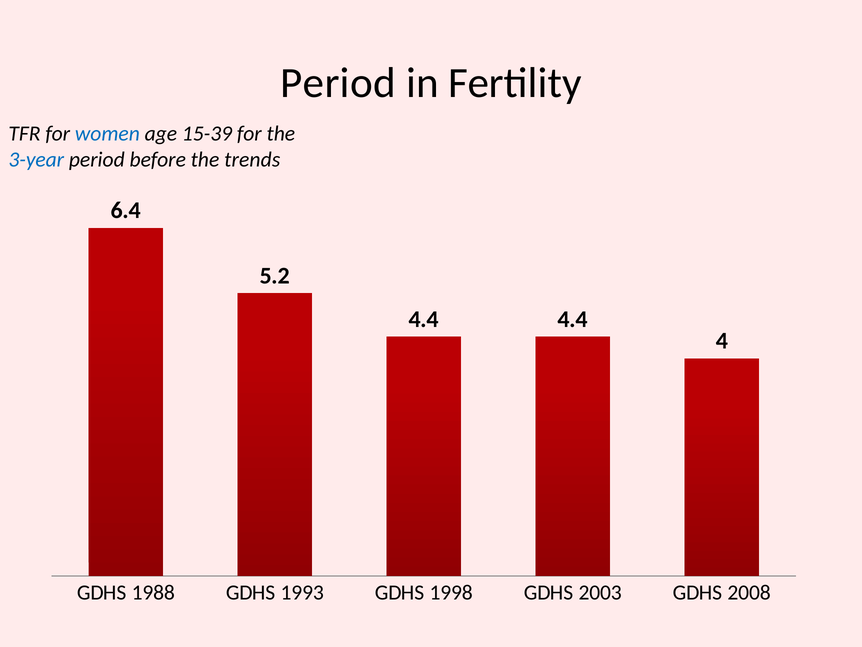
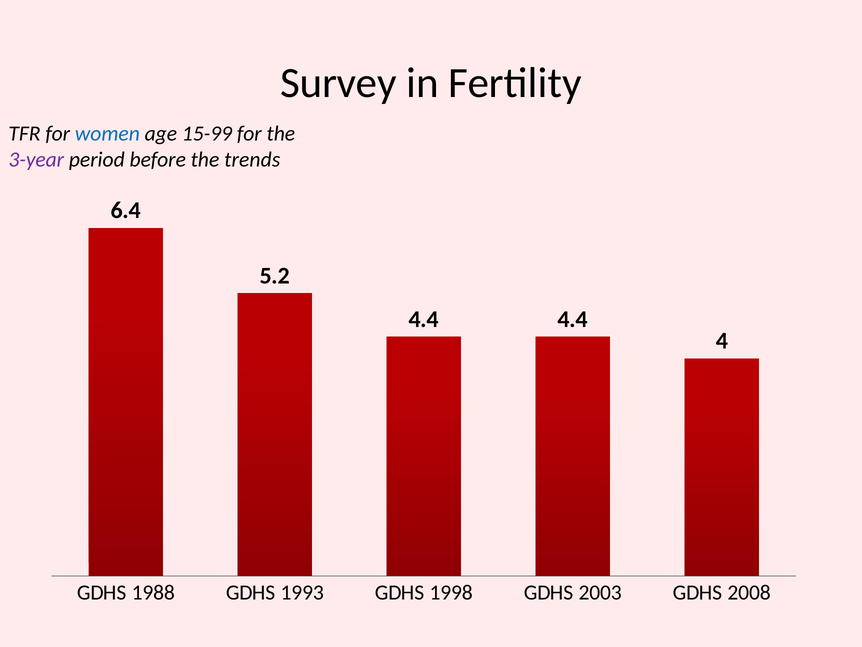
Period: Period -> Survey (338, 83)
15-39: 15-39 -> 15-99 (207, 134)
3-year colour: blue -> purple (36, 159)
